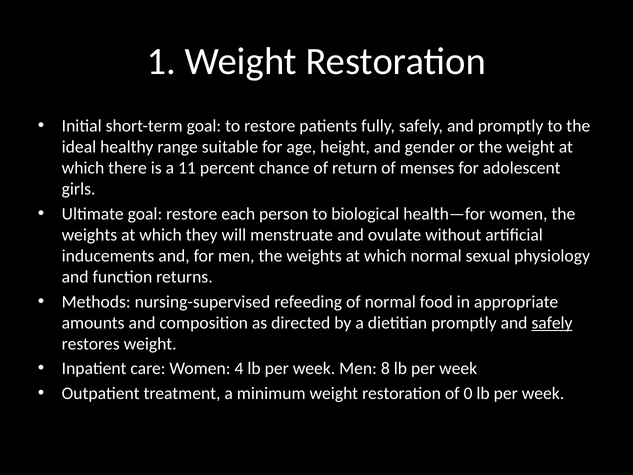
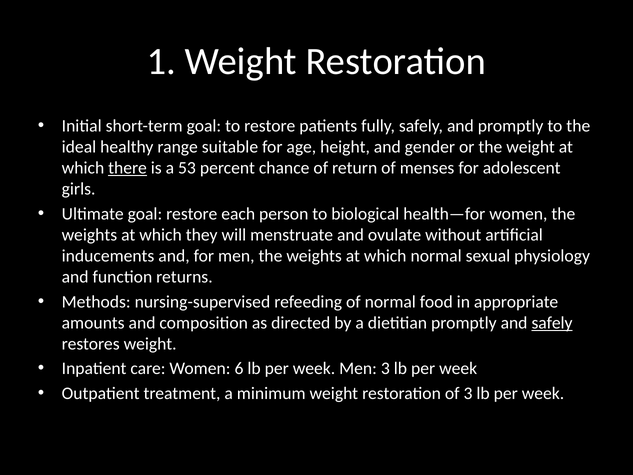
there underline: none -> present (128, 168)
11: 11 -> 53 (187, 168)
4: 4 -> 6 (239, 368)
Men 8: 8 -> 3 (385, 368)
of 0: 0 -> 3 (468, 393)
